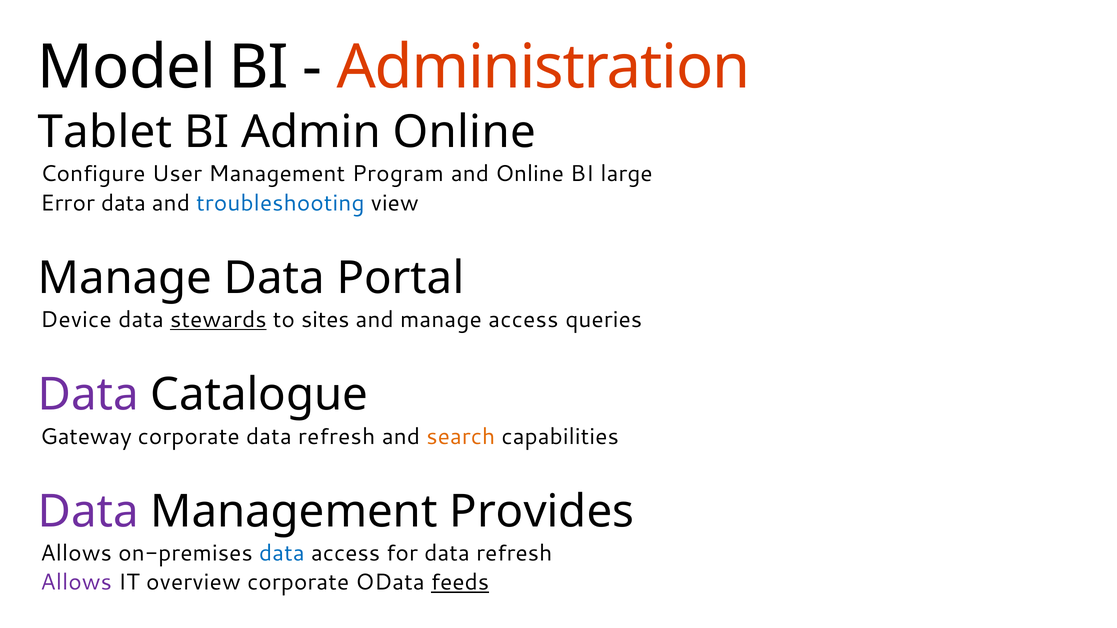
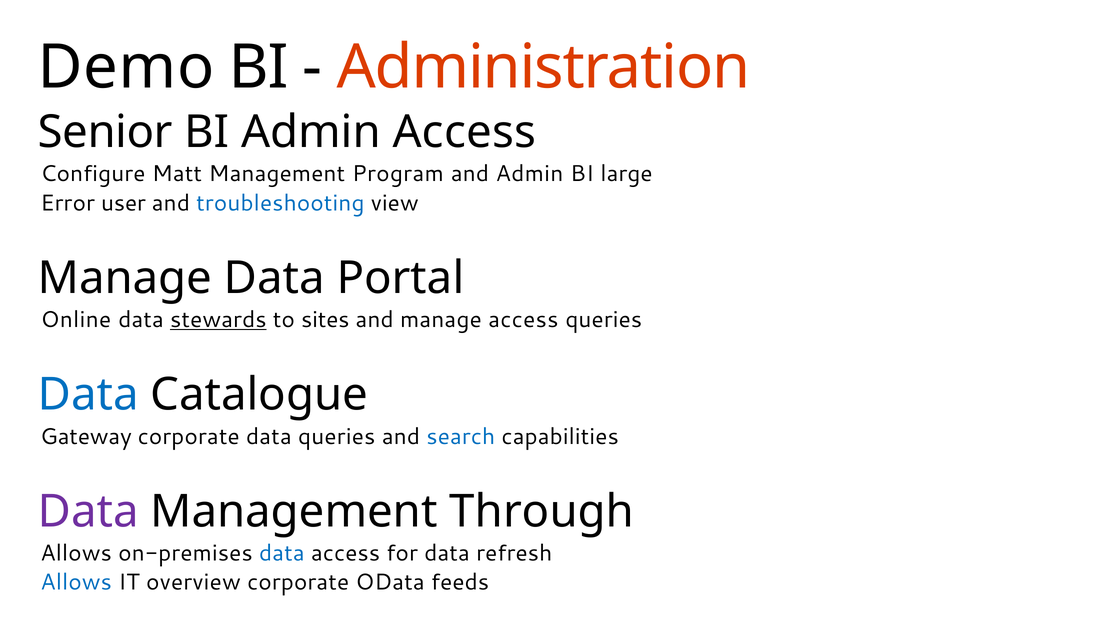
Model: Model -> Demo (126, 68)
Tablet: Tablet -> Senior (105, 132)
Admin Online: Online -> Access (464, 132)
User: User -> Matt (177, 174)
and Online: Online -> Admin (529, 174)
Error data: data -> user (123, 203)
Device: Device -> Online (76, 320)
Data colour: purple -> blue (88, 395)
corporate data refresh: refresh -> queries (337, 437)
search colour: orange -> blue (461, 437)
Provides: Provides -> Through (542, 512)
Allows colour: purple -> blue (76, 583)
feeds underline: present -> none (460, 583)
